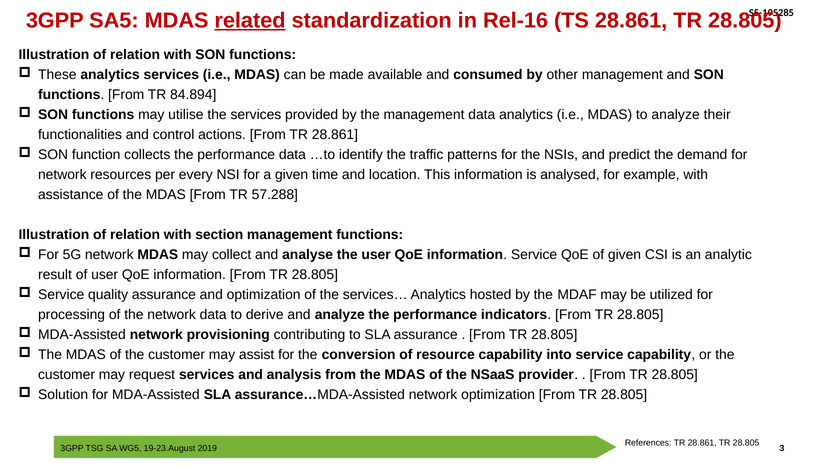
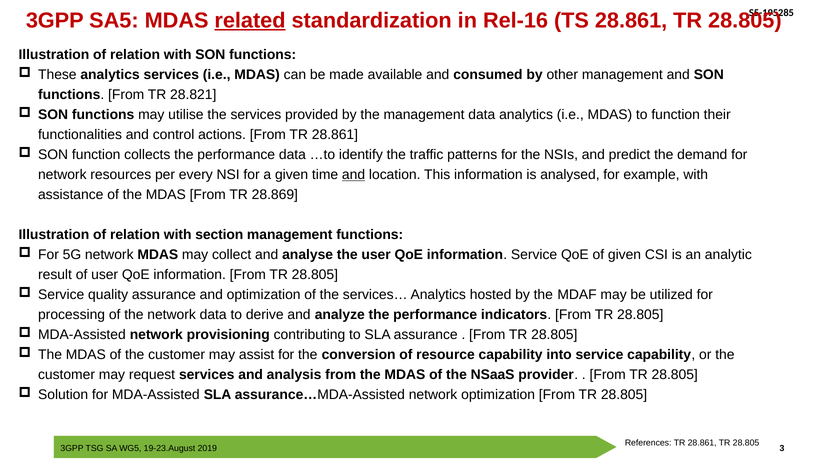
84.894: 84.894 -> 28.821 (193, 95)
to analyze: analyze -> function (676, 115)
and underline: none -> present (354, 175)
57.288: 57.288 -> 28.869 (275, 195)
